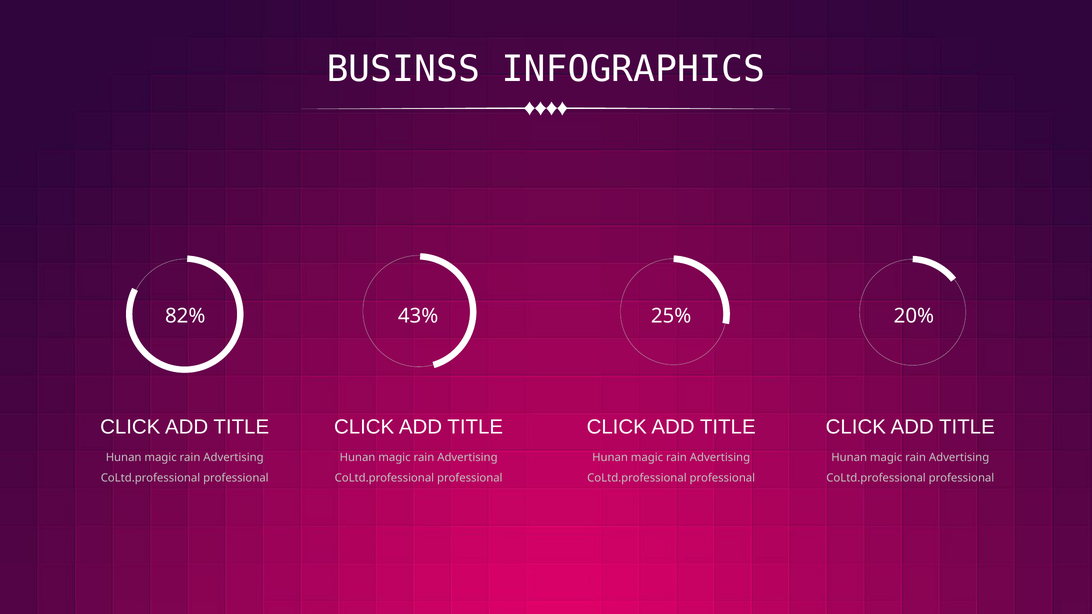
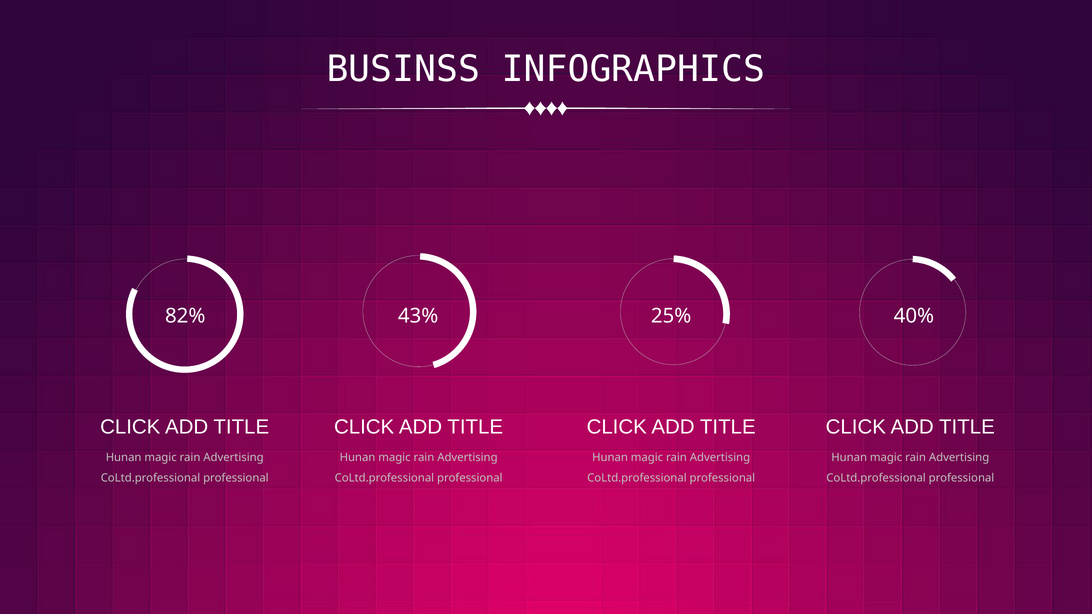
20%: 20% -> 40% (914, 316)
